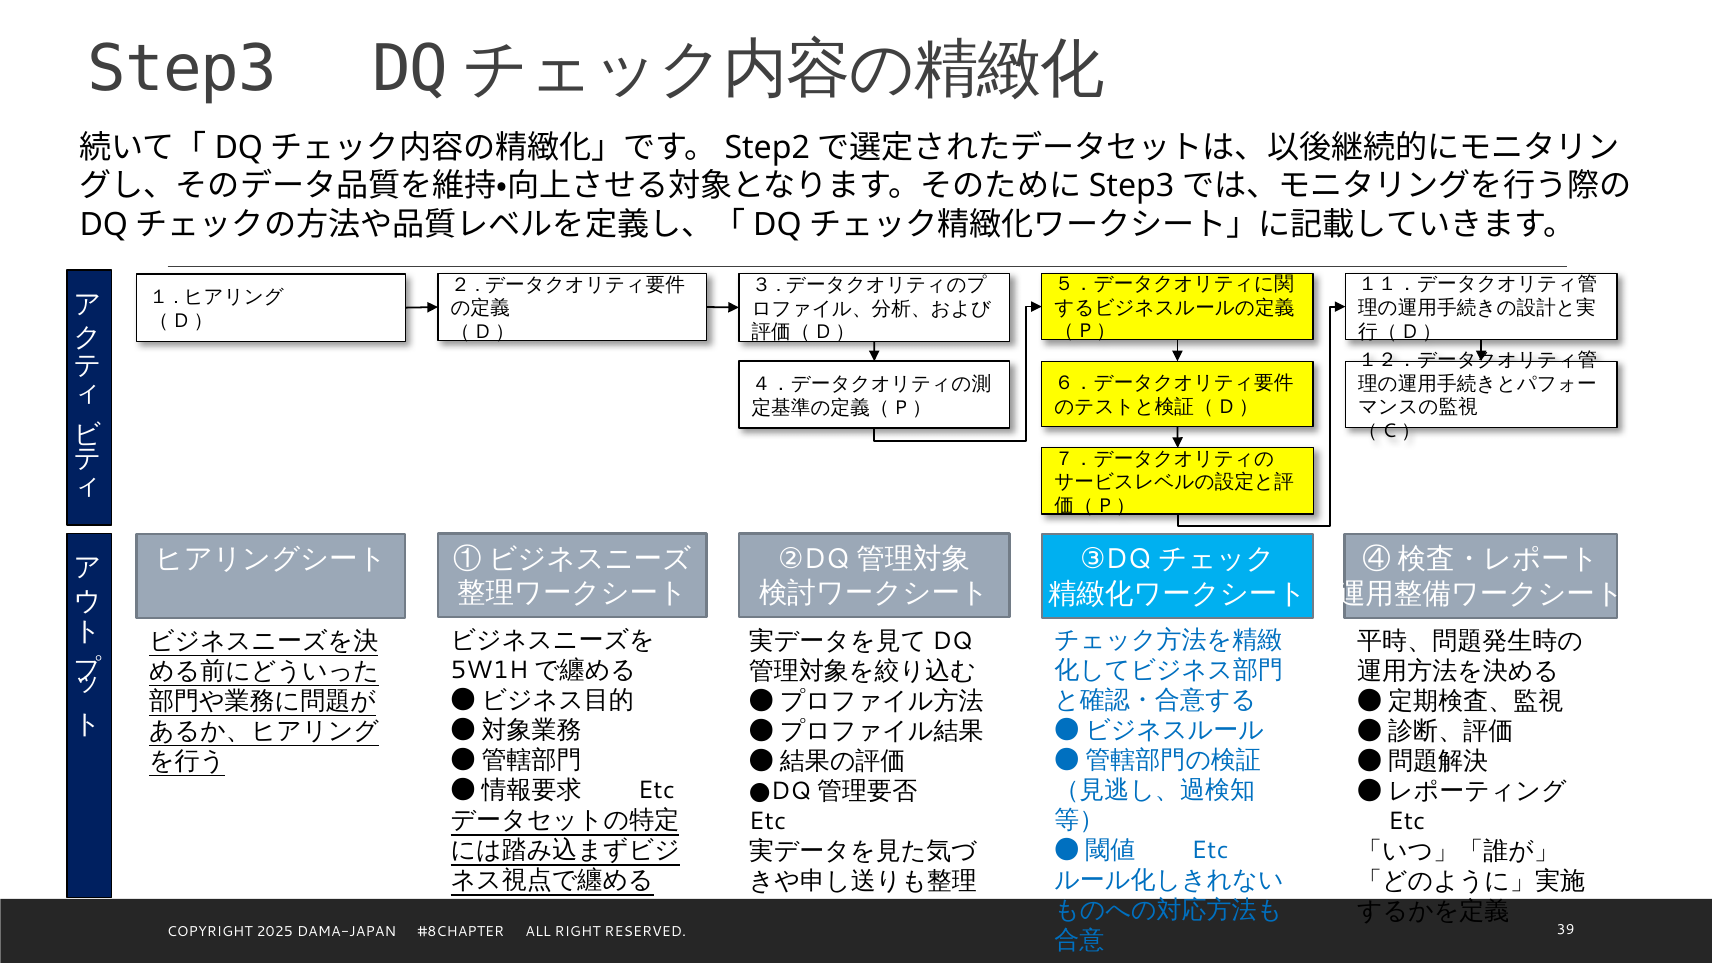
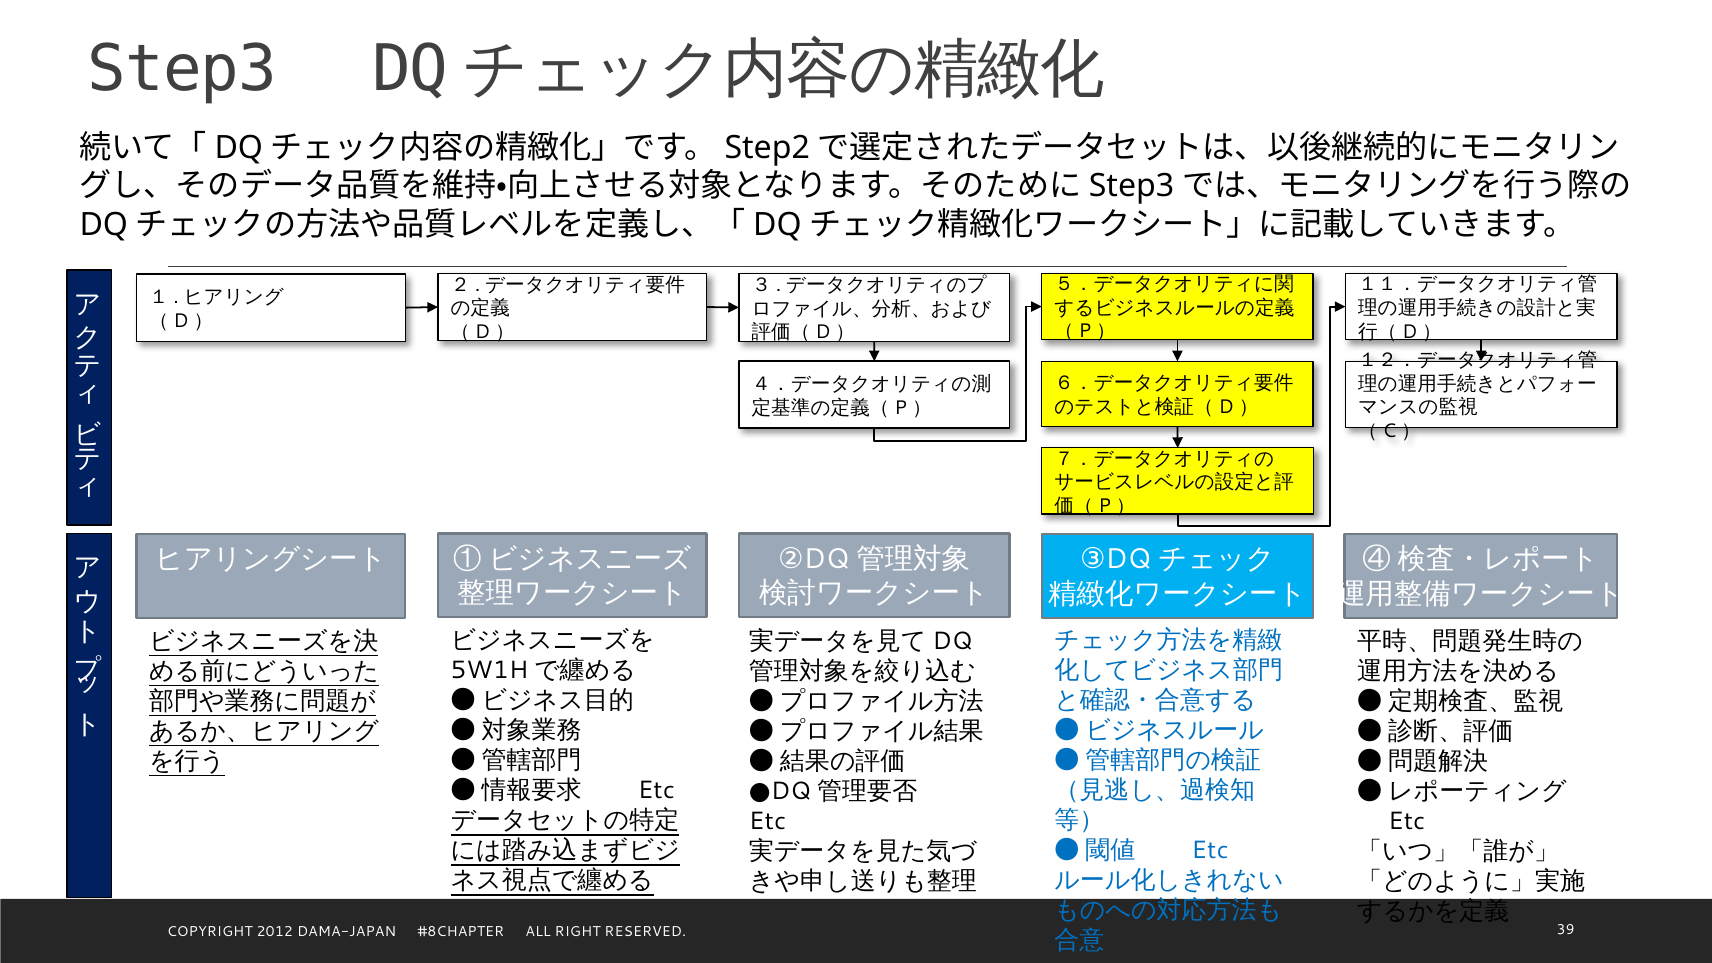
2025: 2025 -> 2012 (275, 932)
